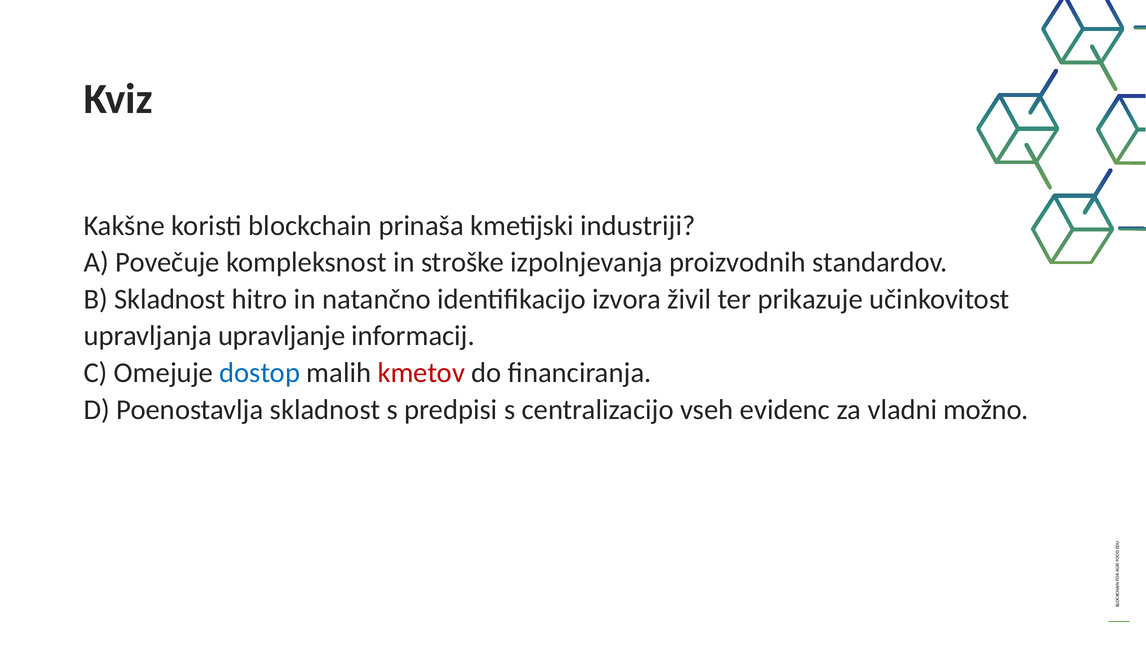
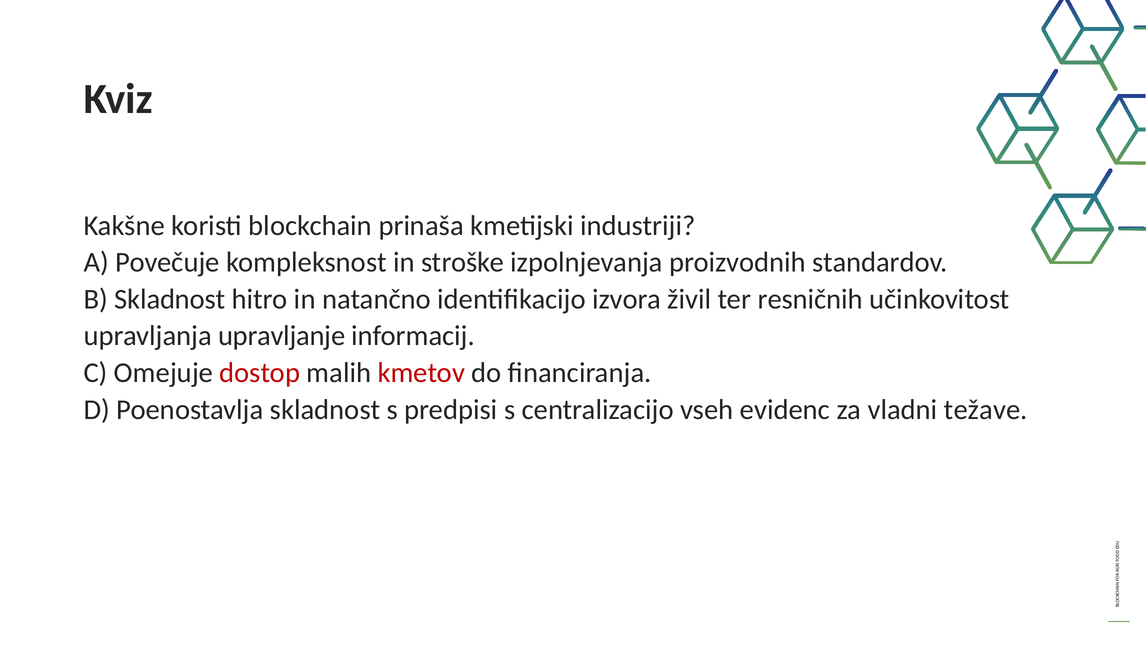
prikazuje: prikazuje -> resničnih (810, 299)
dostop colour: blue -> red (260, 373)
možno: možno -> težave (986, 409)
